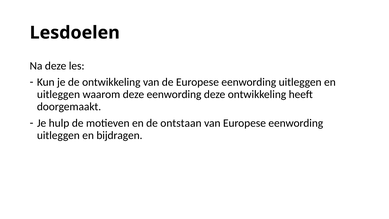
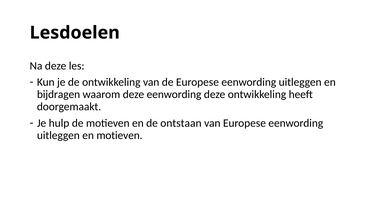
uitleggen: uitleggen -> bijdragen (59, 94)
en bijdragen: bijdragen -> motieven (119, 135)
